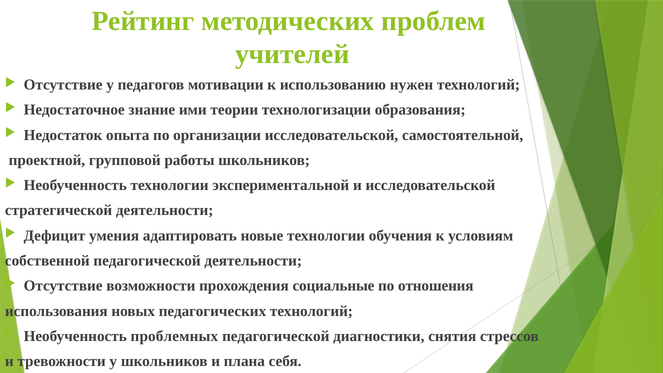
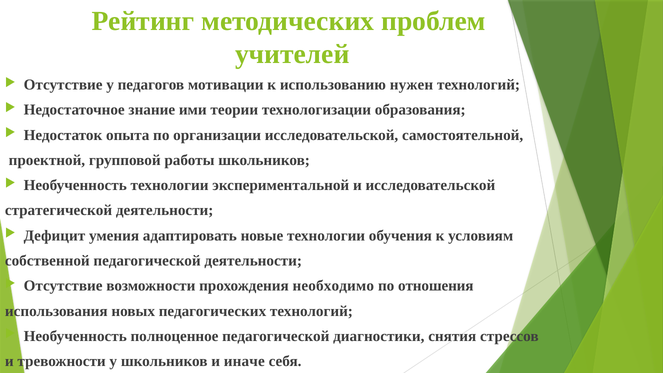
социальные: социальные -> необходимо (333, 286)
проблемных: проблемных -> полноценное (174, 336)
плана: плана -> иначе (244, 361)
